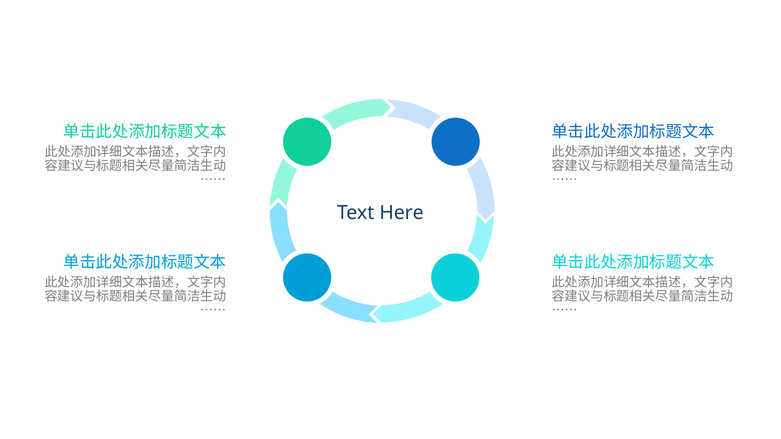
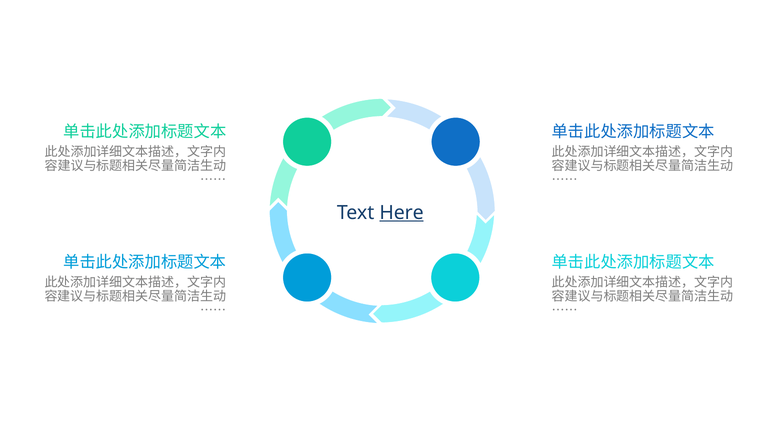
Here underline: none -> present (402, 213)
